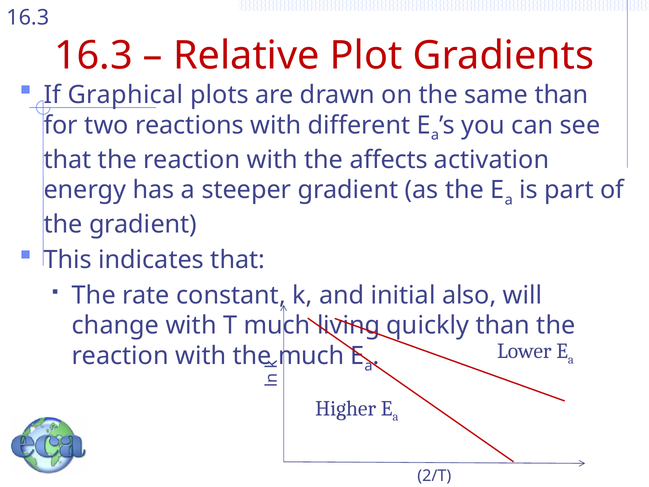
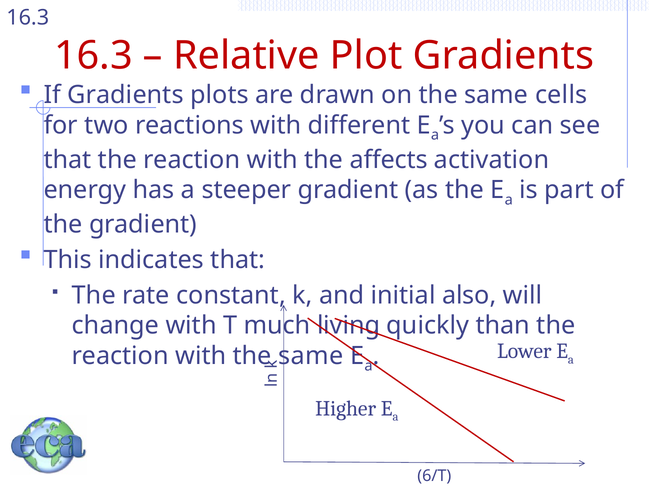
If Graphical: Graphical -> Gradients (125, 95)
same than: than -> cells (561, 95)
with the much: much -> same (311, 356)
2/T: 2/T -> 6/T (434, 476)
